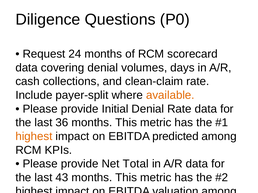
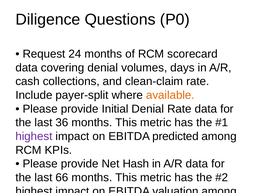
highest colour: orange -> purple (34, 137)
Total: Total -> Hash (136, 164)
43: 43 -> 66 (62, 178)
